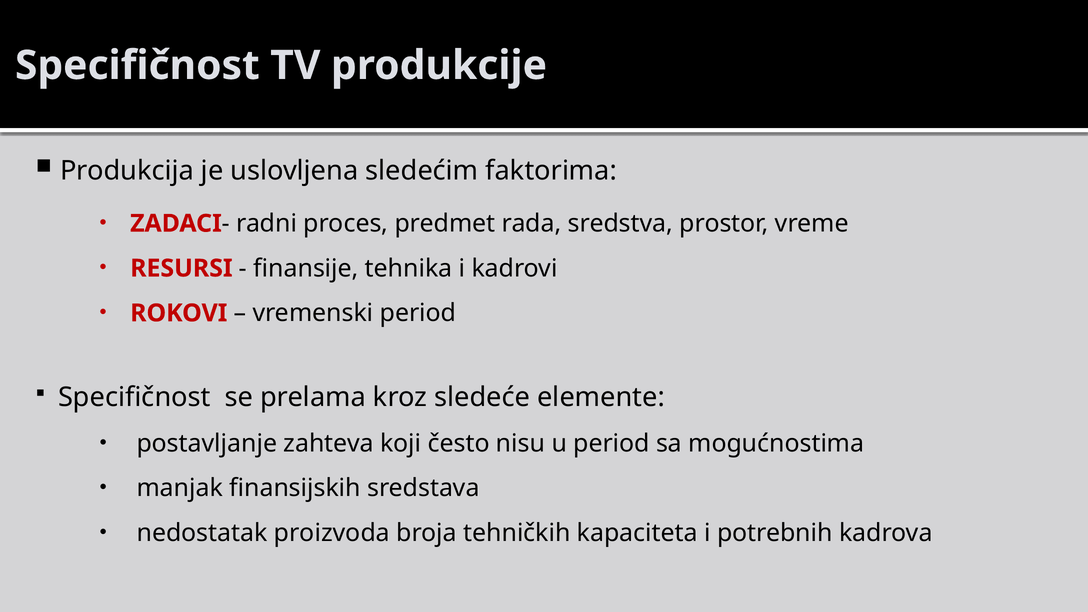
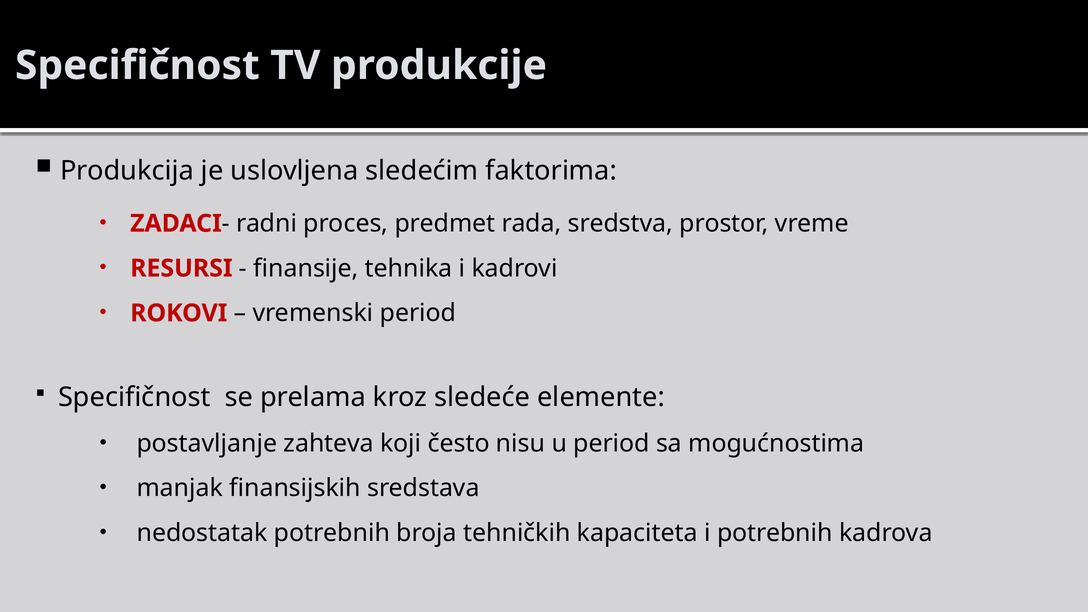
nedostatak proizvoda: proizvoda -> potrebnih (332, 533)
